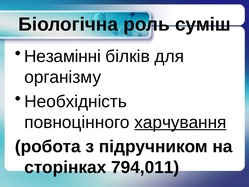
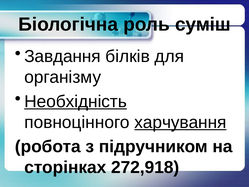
Незамінні: Незамінні -> Завдання (62, 56)
Необхідність underline: none -> present (76, 101)
794,011: 794,011 -> 272,918 (145, 167)
